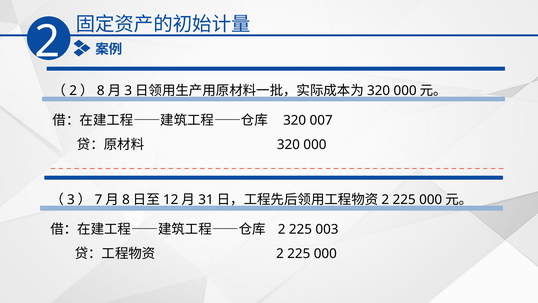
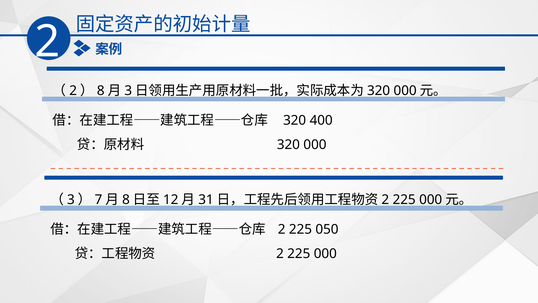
007: 007 -> 400 (321, 120)
003: 003 -> 050 (327, 229)
